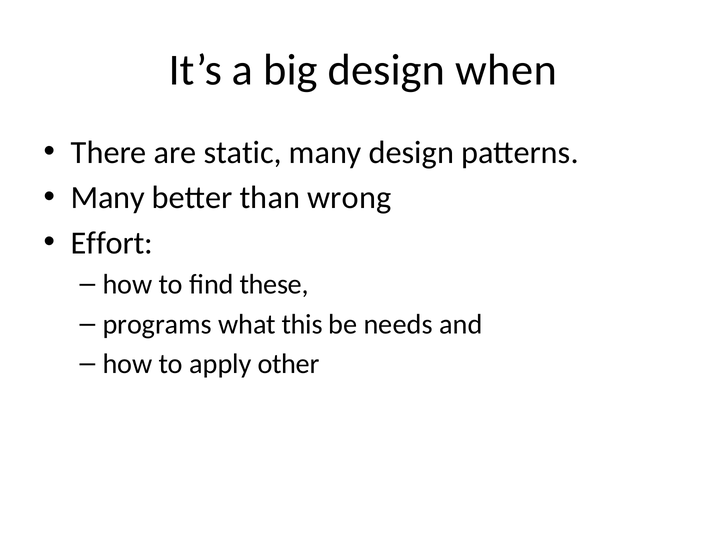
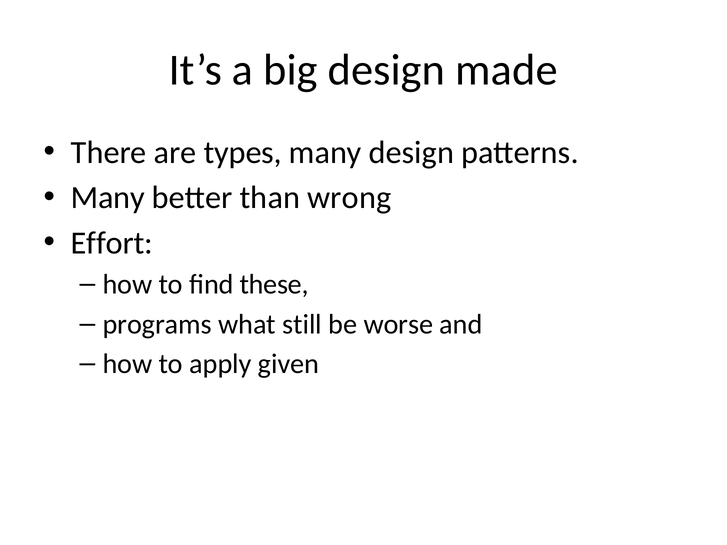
when: when -> made (506, 70)
static: static -> types (243, 153)
this: this -> still (302, 324)
needs: needs -> worse (398, 324)
other: other -> given (288, 364)
